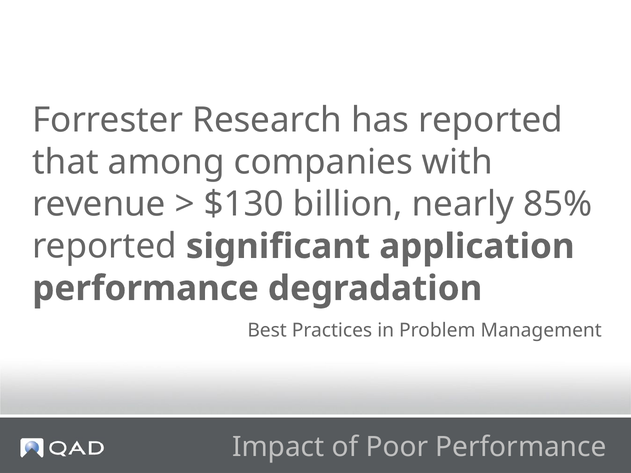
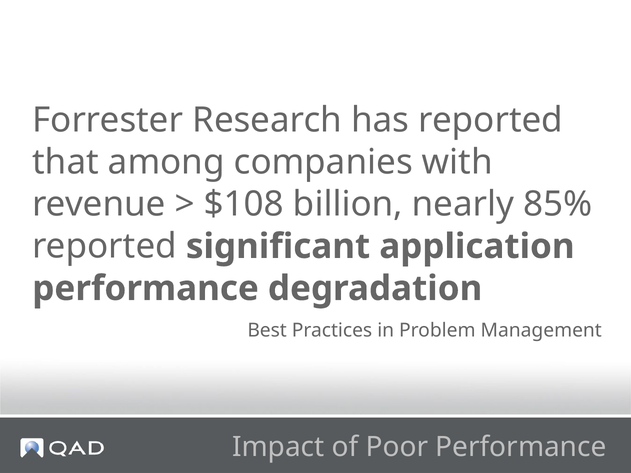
$130: $130 -> $108 (244, 204)
